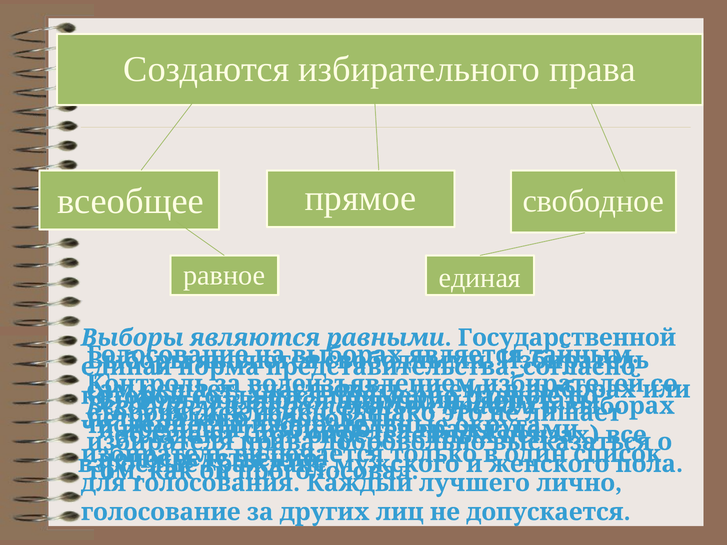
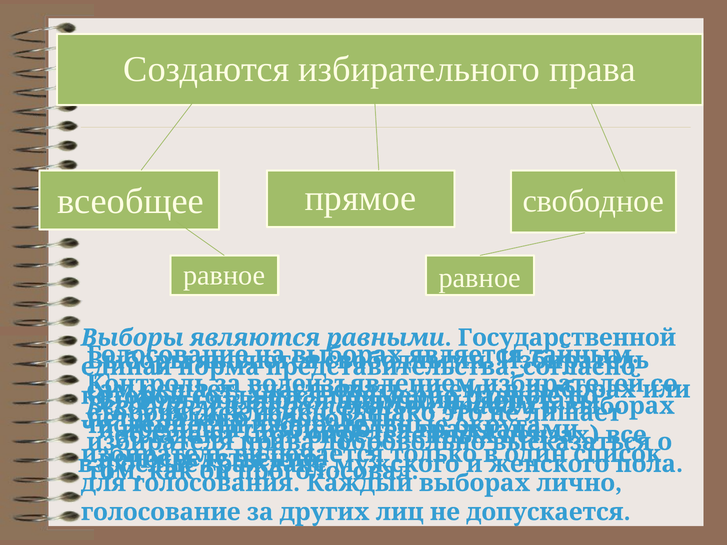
единая: единая -> равное (480, 278)
лучшего: лучшего -> выборах (475, 483)
